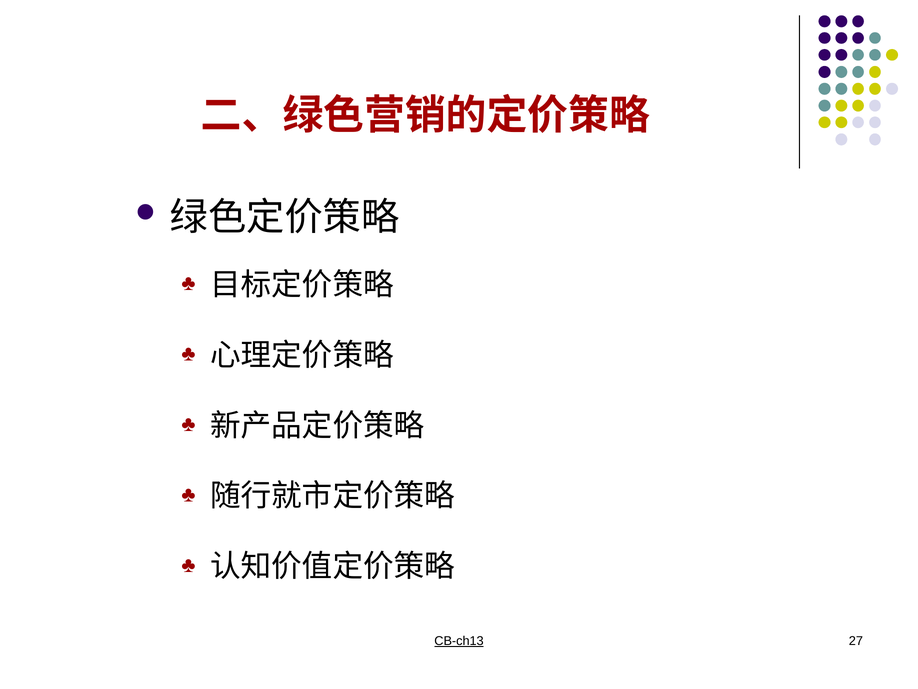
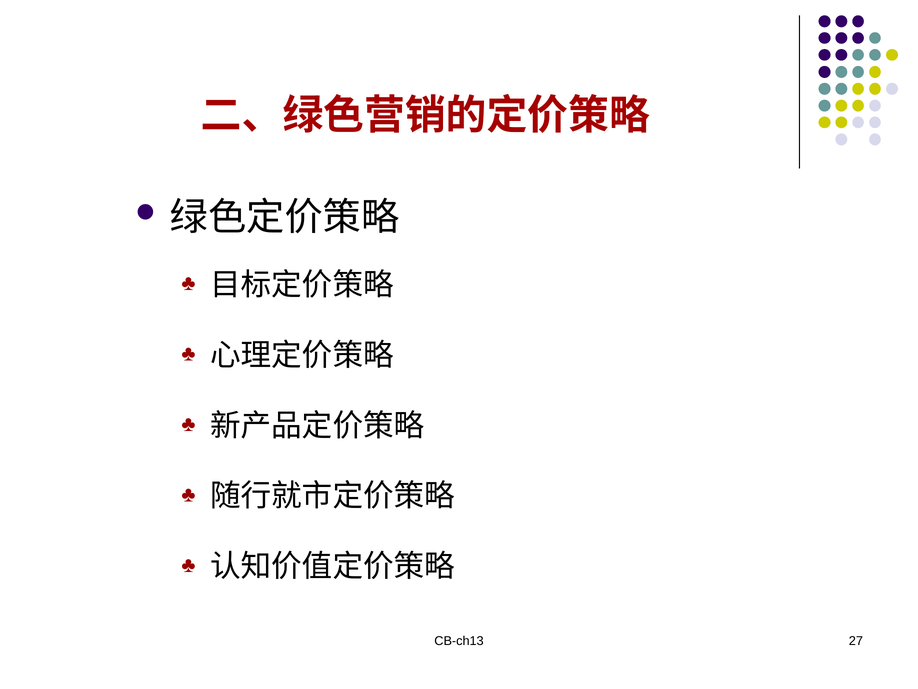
CB-ch13 underline: present -> none (459, 640)
